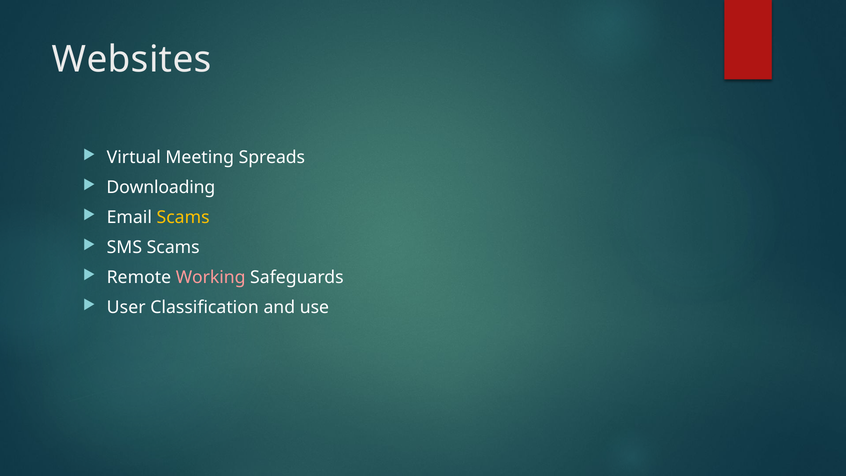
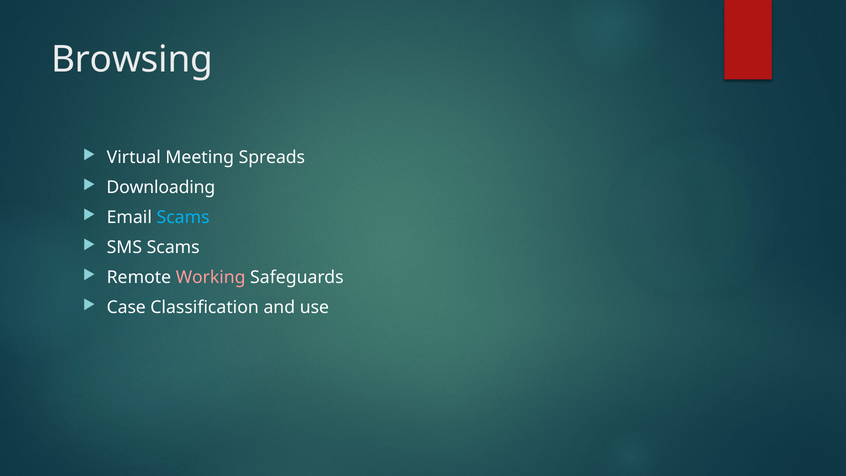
Websites: Websites -> Browsing (132, 59)
Scams colour: yellow -> light blue (183, 217)
User: User -> Case (126, 307)
